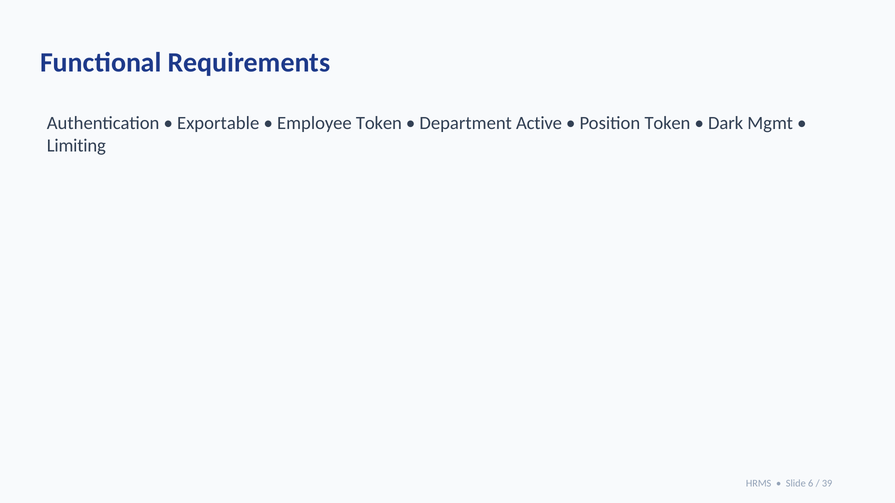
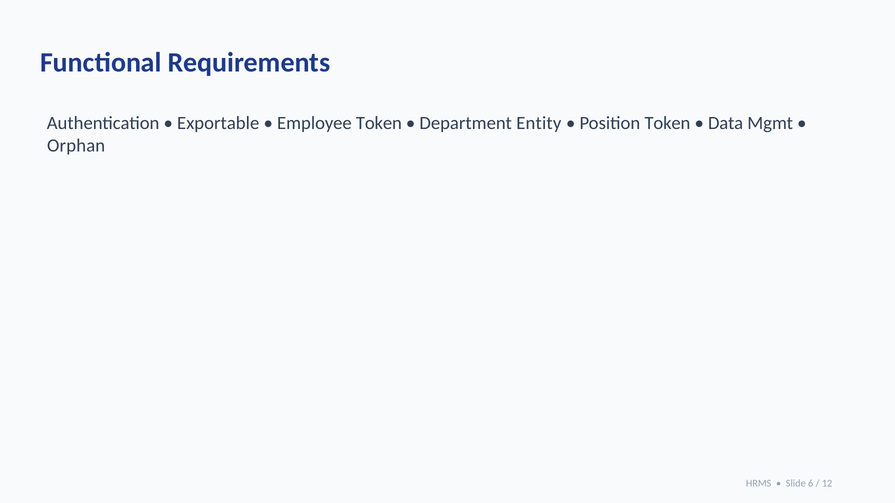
Active: Active -> Entity (539, 123)
Dark: Dark -> Data (726, 123)
Limiting: Limiting -> Orphan (76, 146)
39: 39 -> 12 (827, 484)
